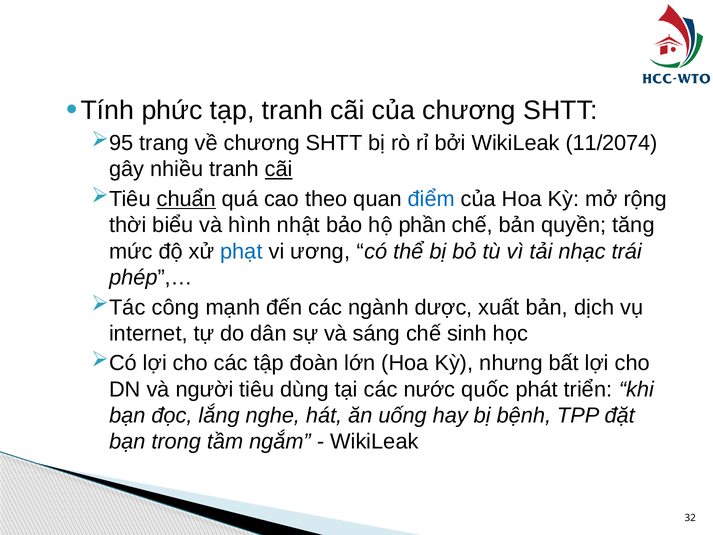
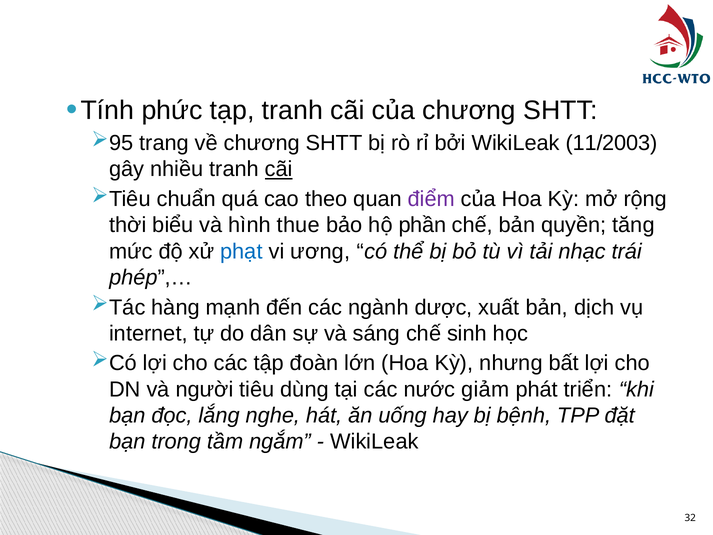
11/2074: 11/2074 -> 11/2003 (612, 143)
chuẩn underline: present -> none (186, 199)
điểm colour: blue -> purple (431, 199)
nhật: nhật -> thue (298, 225)
công: công -> hàng (176, 307)
quốc: quốc -> giảm (485, 389)
